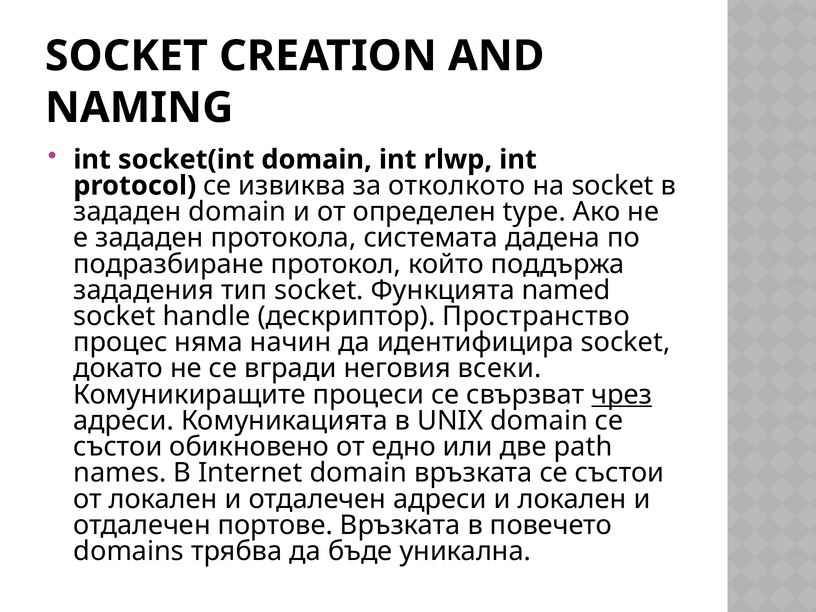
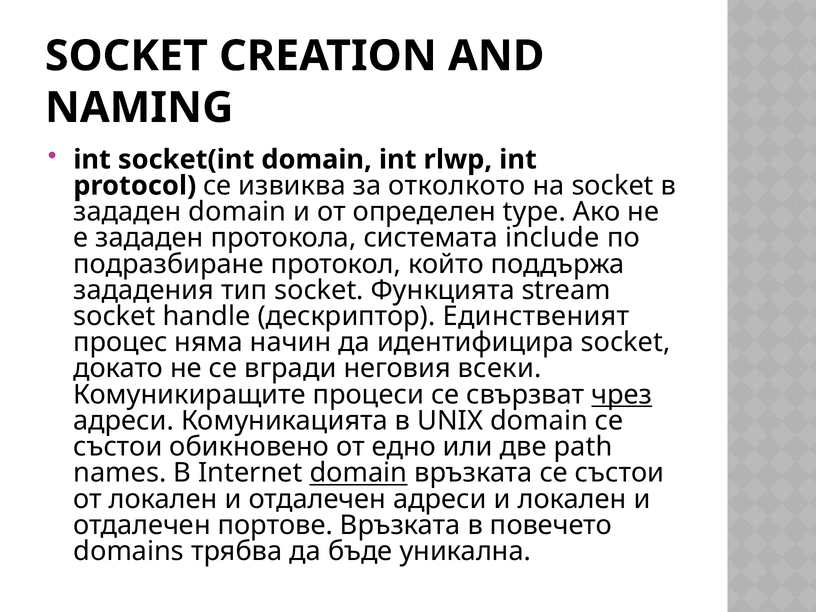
дадена: дадена -> include (552, 238)
named: named -> stream (566, 290)
Пространство: Пространство -> Единственият (536, 316)
domain underline: none -> present (358, 473)
